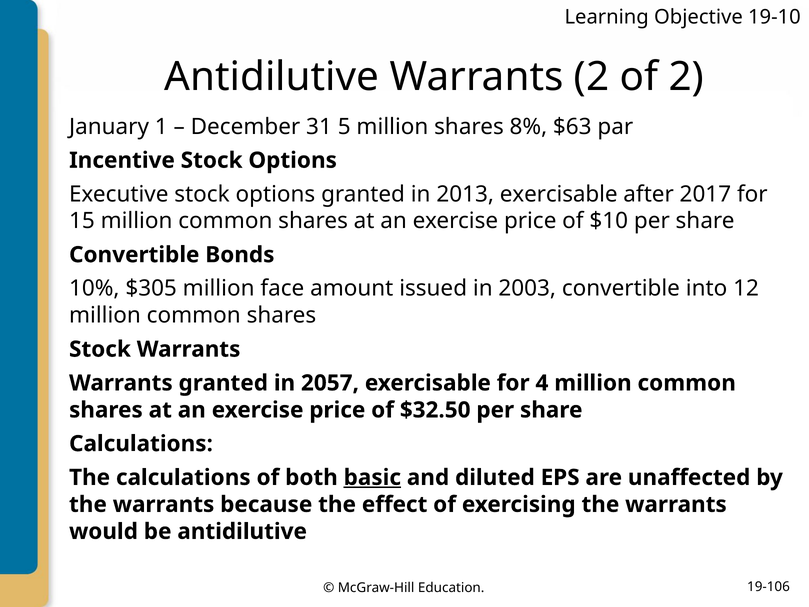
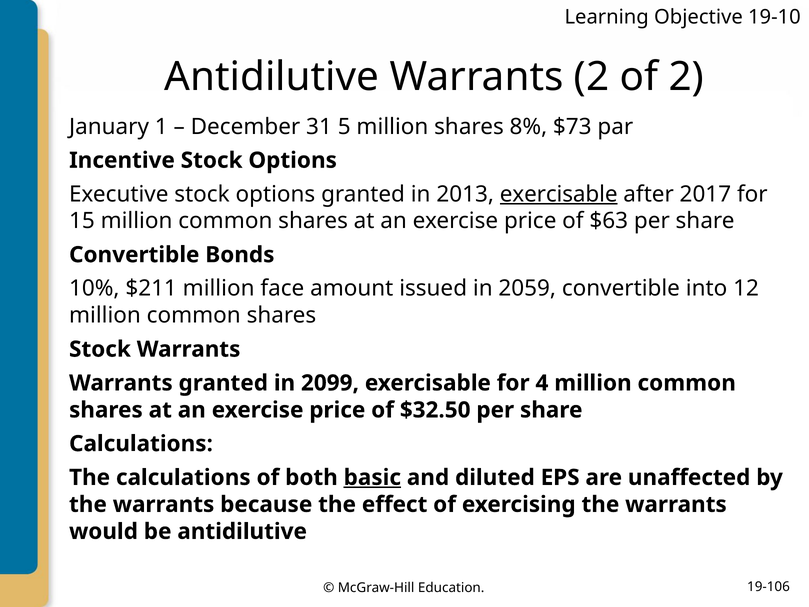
$63: $63 -> $73 (572, 127)
exercisable underline: none -> present (559, 194)
$10: $10 -> $63 (609, 221)
$305: $305 -> $211 (151, 288)
2003: 2003 -> 2059 (527, 288)
2057: 2057 -> 2099 (330, 383)
